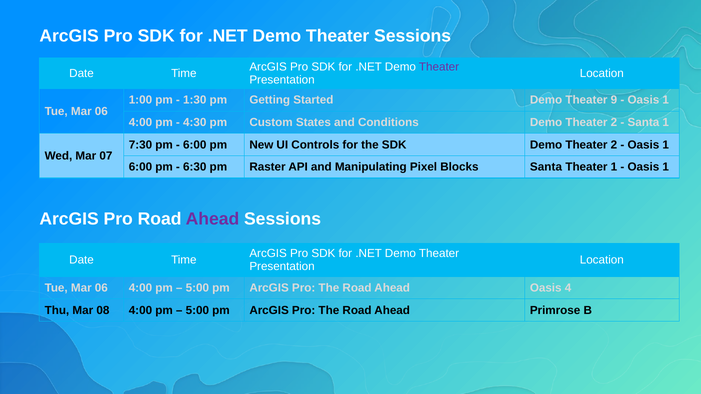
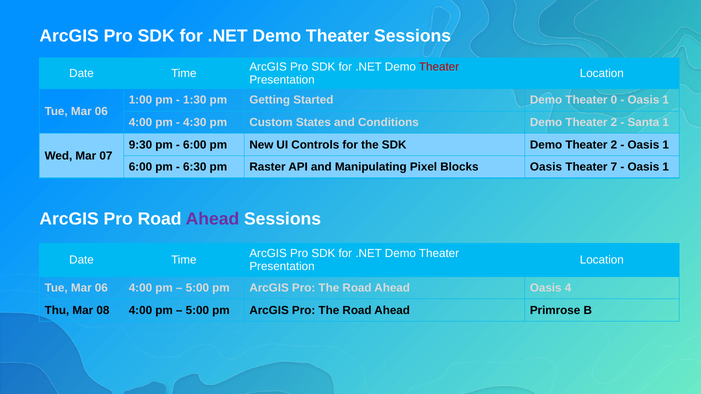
Theater colour: purple -> red (439, 67)
9: 9 -> 0 (614, 100)
7:30: 7:30 -> 9:30 (140, 145)
Blocks Santa: Santa -> Oasis (546, 167)
Theater 1: 1 -> 7 (614, 167)
